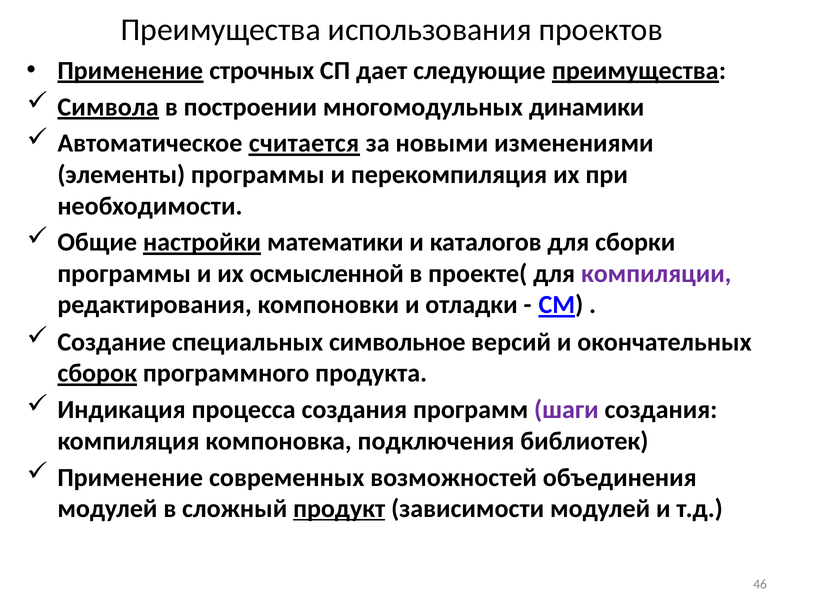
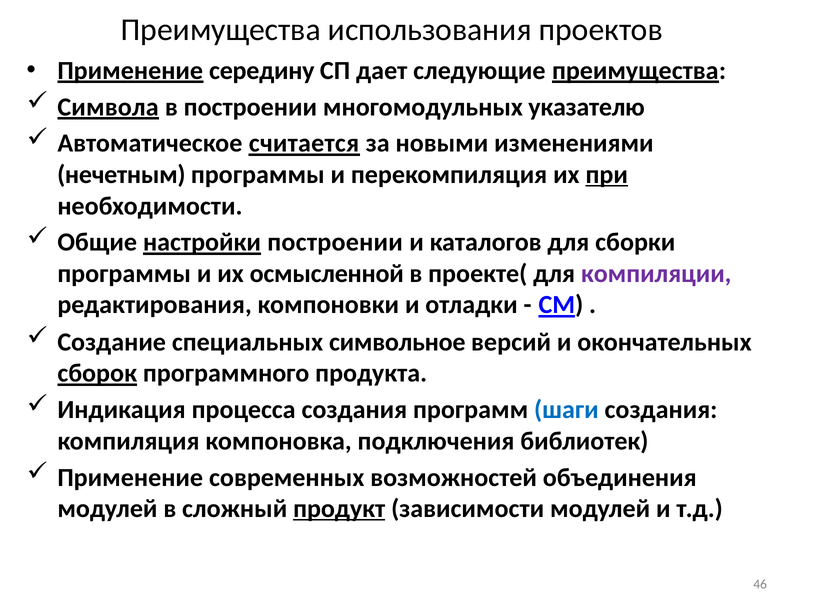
строчных: строчных -> середину (262, 70)
динамики: динамики -> указателю (587, 107)
элементы: элементы -> нечетным (121, 175)
при underline: none -> present (607, 175)
настройки математики: математики -> построении (335, 242)
шаги colour: purple -> blue (566, 410)
